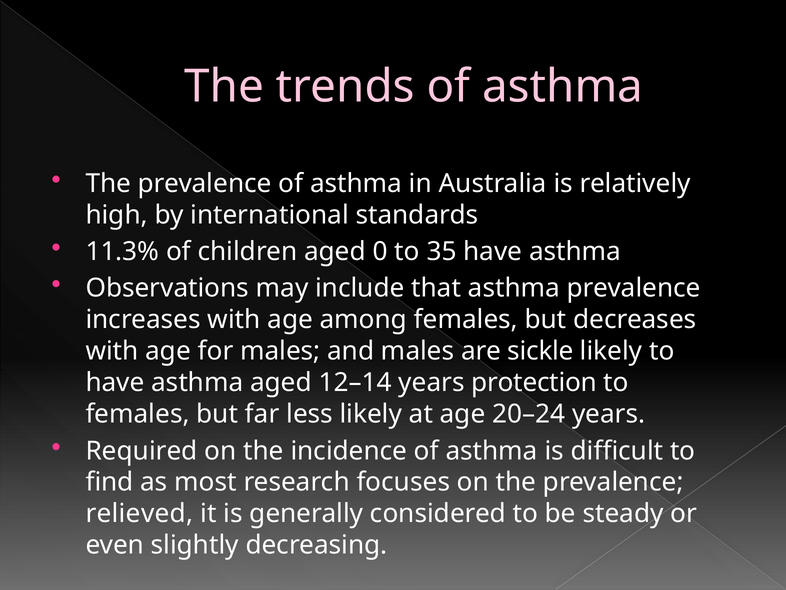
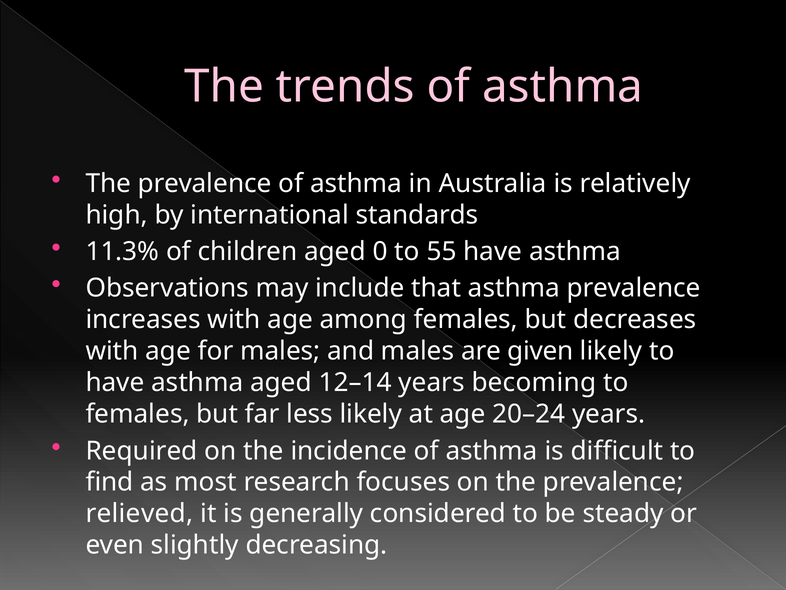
35: 35 -> 55 (442, 251)
sickle: sickle -> given (541, 351)
protection: protection -> becoming (534, 382)
